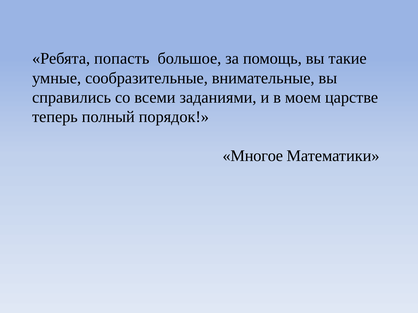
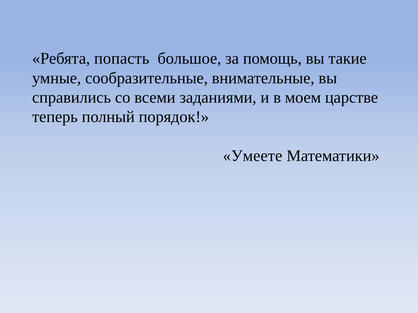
Многое: Многое -> Умеете (253, 156)
